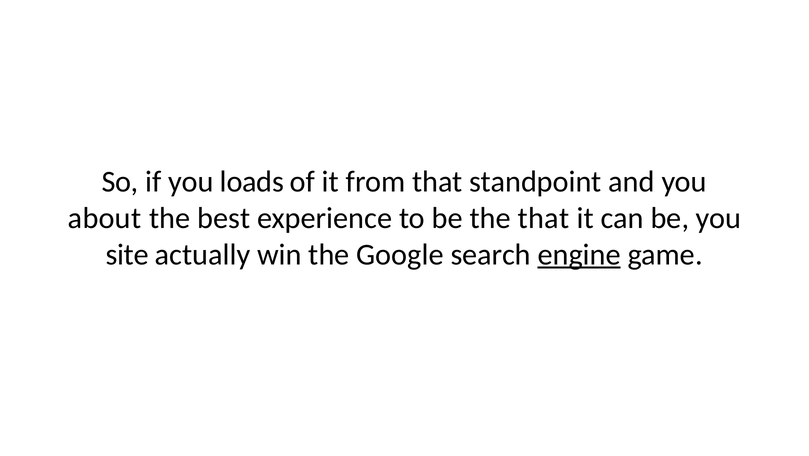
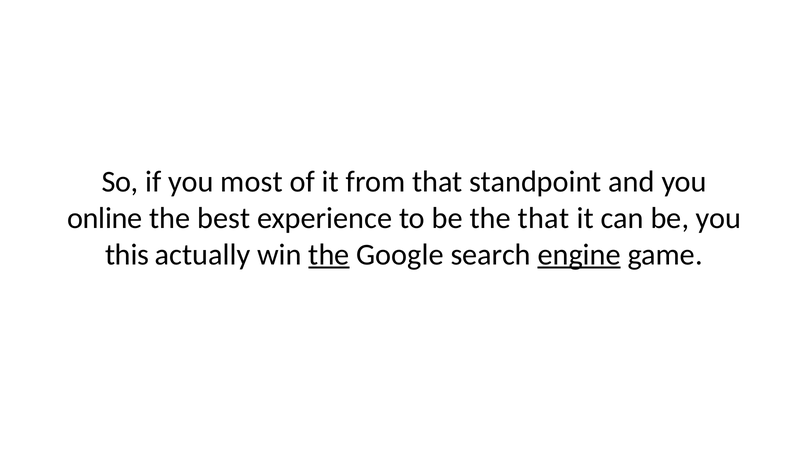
loads: loads -> most (252, 182)
about: about -> online (105, 218)
site: site -> this (127, 254)
the underline: none -> present (329, 254)
